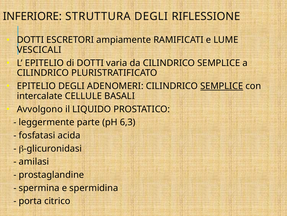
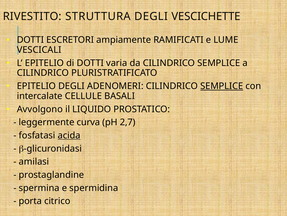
INFERIORE: INFERIORE -> RIVESTITO (32, 16)
RIFLESSIONE: RIFLESSIONE -> VESCICHETTE (206, 16)
parte: parte -> curva (88, 122)
6,3: 6,3 -> 2,7 (128, 122)
acida underline: none -> present (69, 135)
